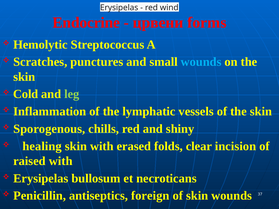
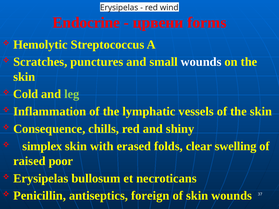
wounds colour: light blue -> white (201, 62)
Sporogenous: Sporogenous -> Consequence (49, 129)
healing: healing -> simplex (42, 146)
incision: incision -> swelling (236, 146)
raised with: with -> poor (61, 161)
